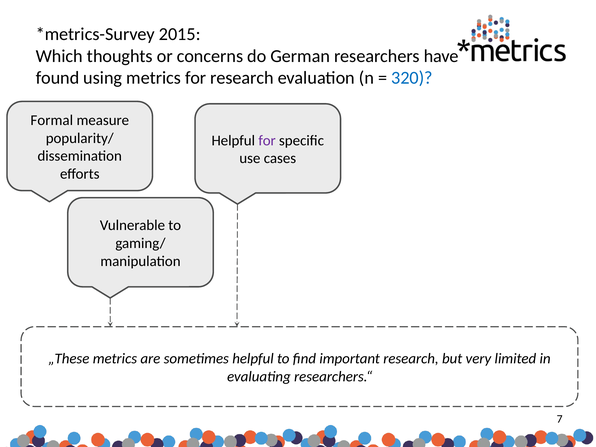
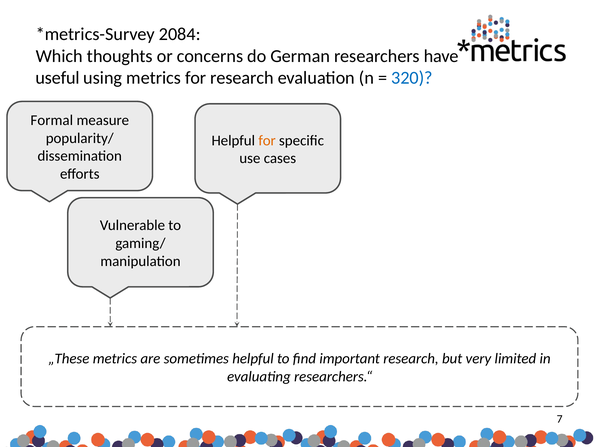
2015: 2015 -> 2084 (180, 34)
found: found -> useful (58, 78)
for colour: purple -> orange (267, 140)
